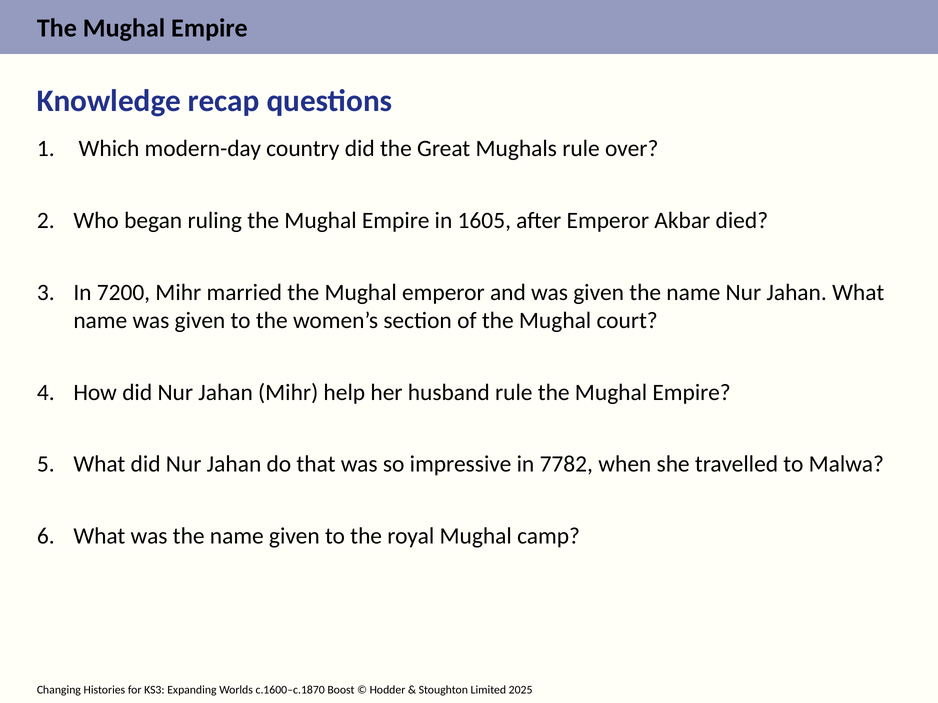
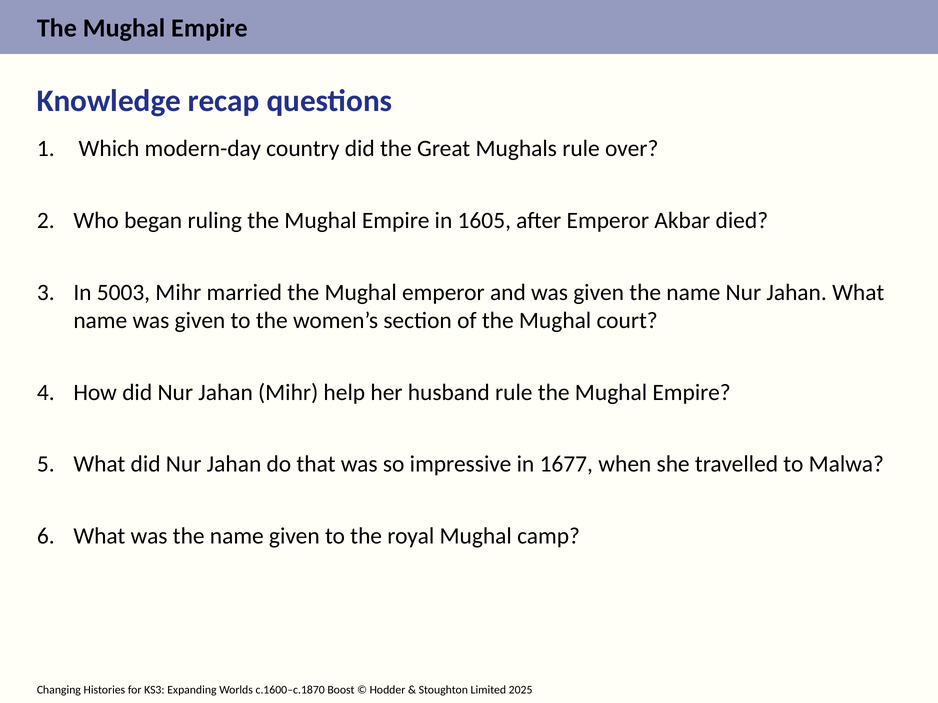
7200: 7200 -> 5003 (123, 293)
7782: 7782 -> 1677 (566, 465)
